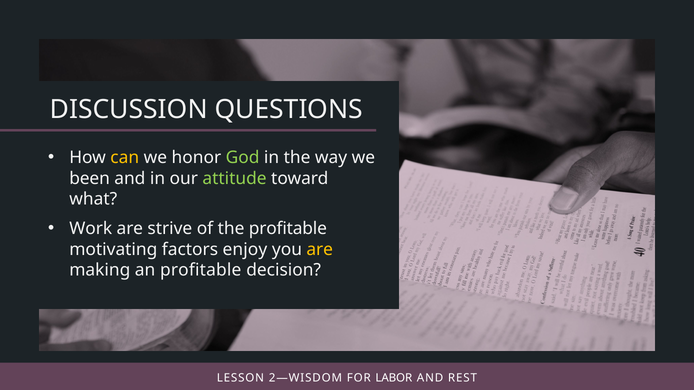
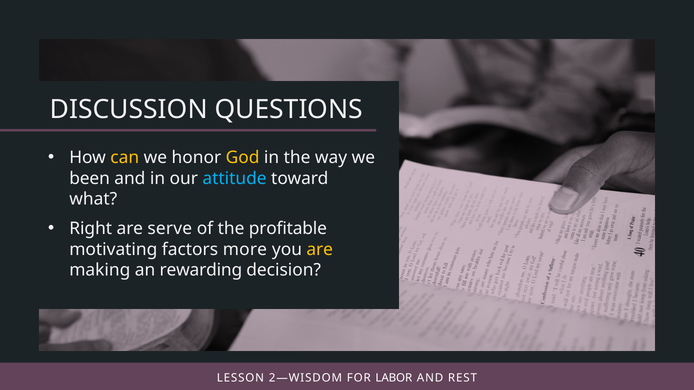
God colour: light green -> yellow (243, 158)
attitude colour: light green -> light blue (235, 178)
Work: Work -> Right (91, 229)
strive: strive -> serve (170, 229)
enjoy: enjoy -> more (245, 250)
an profitable: profitable -> rewarding (201, 270)
